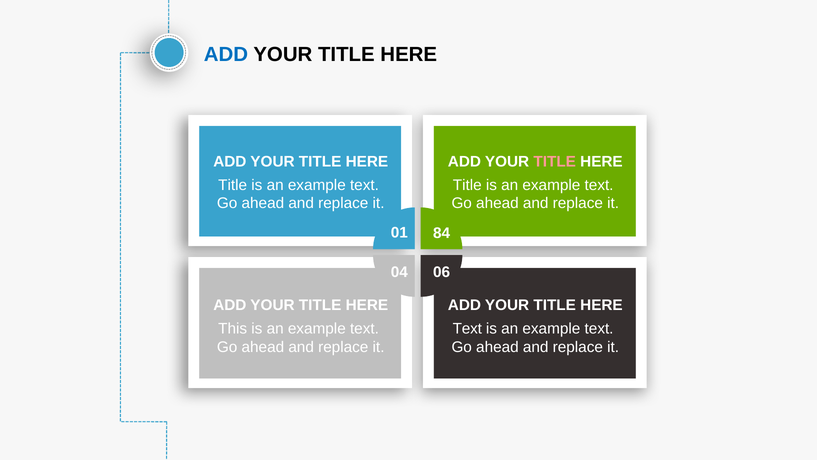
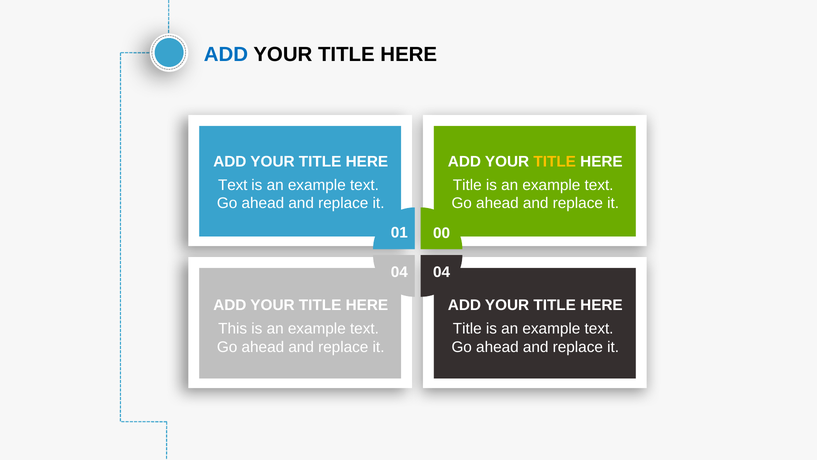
TITLE colour: pink -> yellow (555, 161)
Title: Title -> Text (233, 185)
84: 84 -> 00 (442, 233)
04 06: 06 -> 04 (442, 272)
Text: Text -> Title (467, 328)
